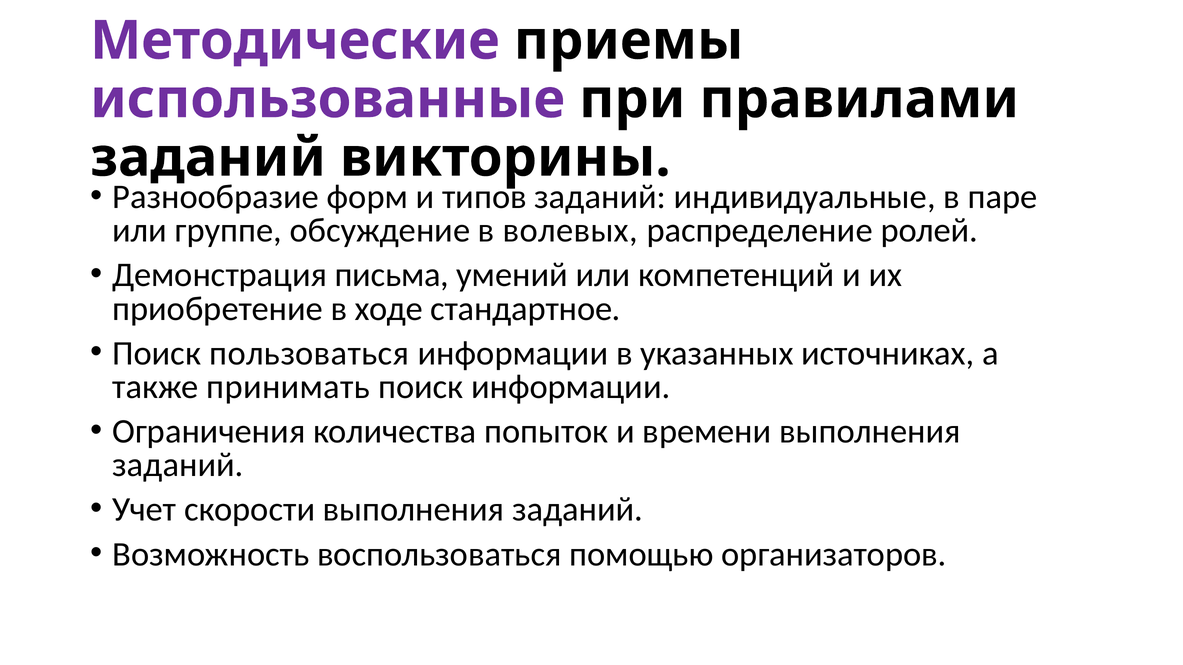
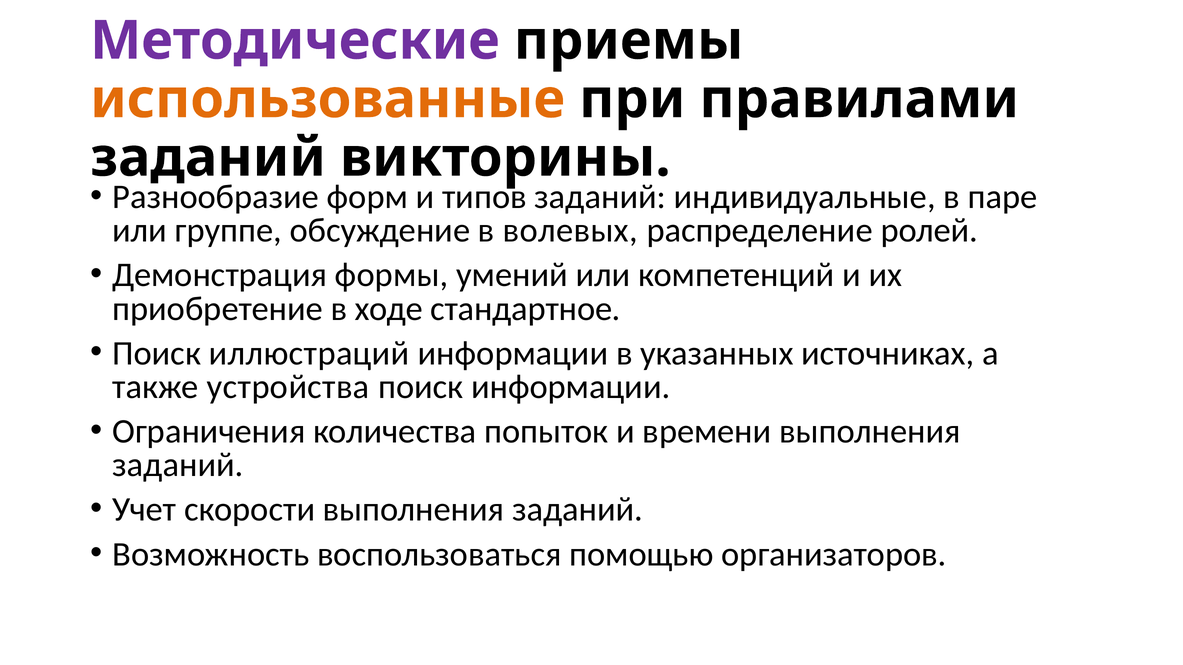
использованные colour: purple -> orange (328, 99)
письма: письма -> формы (392, 275)
пользоваться: пользоваться -> иллюстраций (309, 353)
принимать: принимать -> устройства (288, 387)
